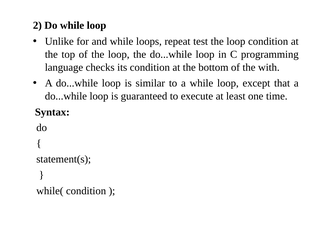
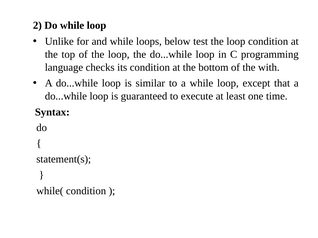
repeat: repeat -> below (177, 41)
